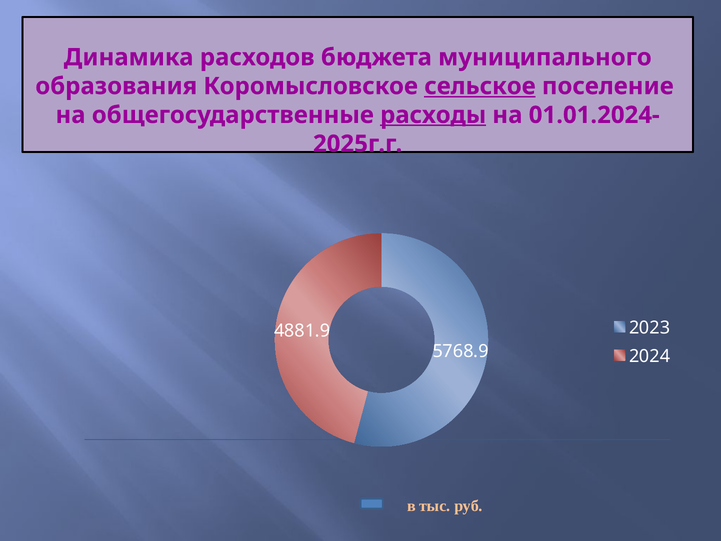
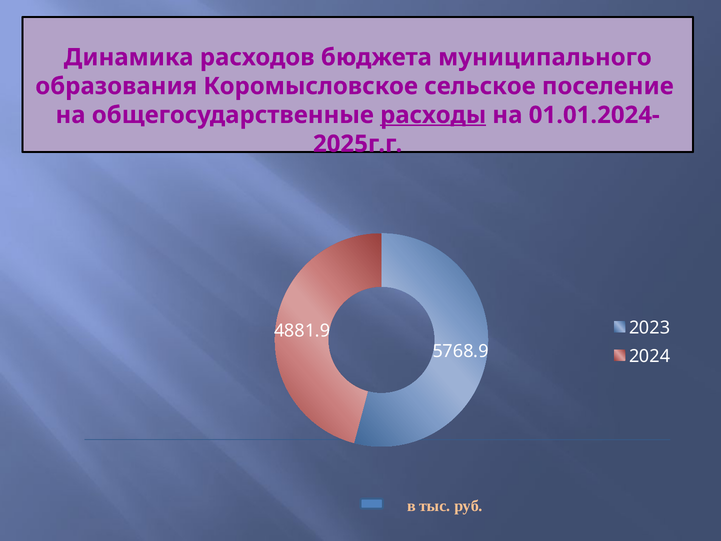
сельское underline: present -> none (480, 86)
